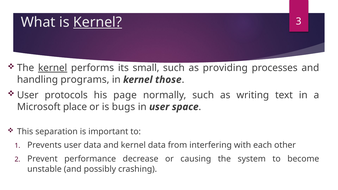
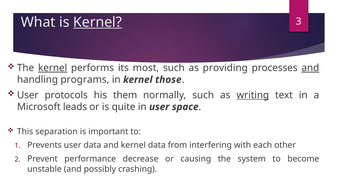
small: small -> most (146, 68)
and underline: none -> present (310, 68)
page: page -> them (125, 95)
writing underline: none -> present (253, 95)
place: place -> leads (75, 107)
bugs: bugs -> quite (124, 107)
